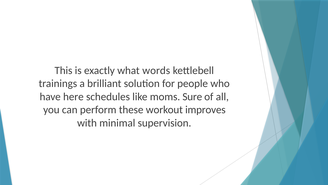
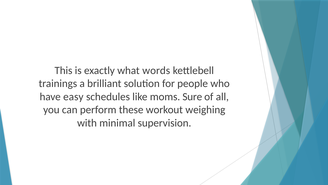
here: here -> easy (73, 96)
improves: improves -> weighing (205, 110)
